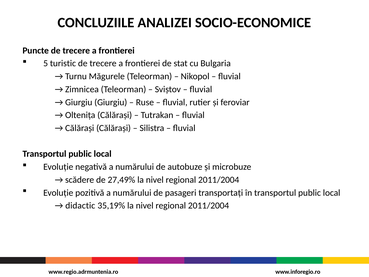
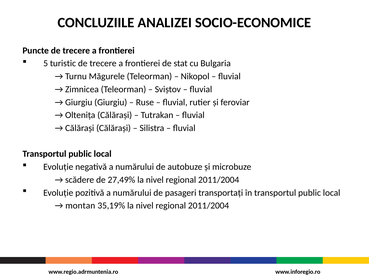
didactic: didactic -> montan (80, 205)
